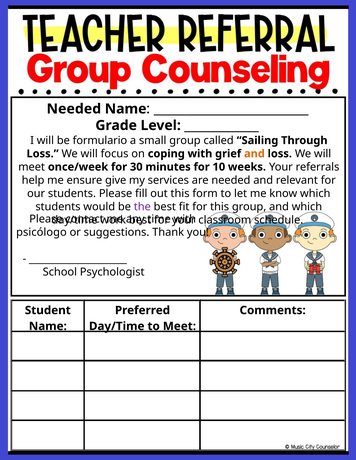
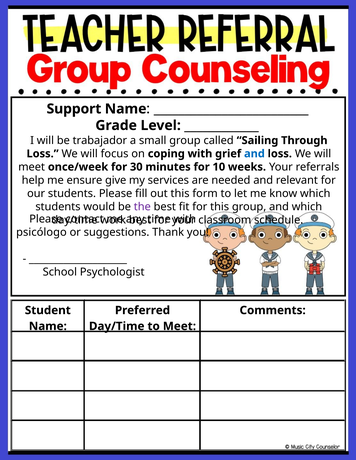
Needed: Needed -> Support (74, 109)
formulario: formulario -> trabajador (100, 141)
and colour: orange -> blue (254, 154)
